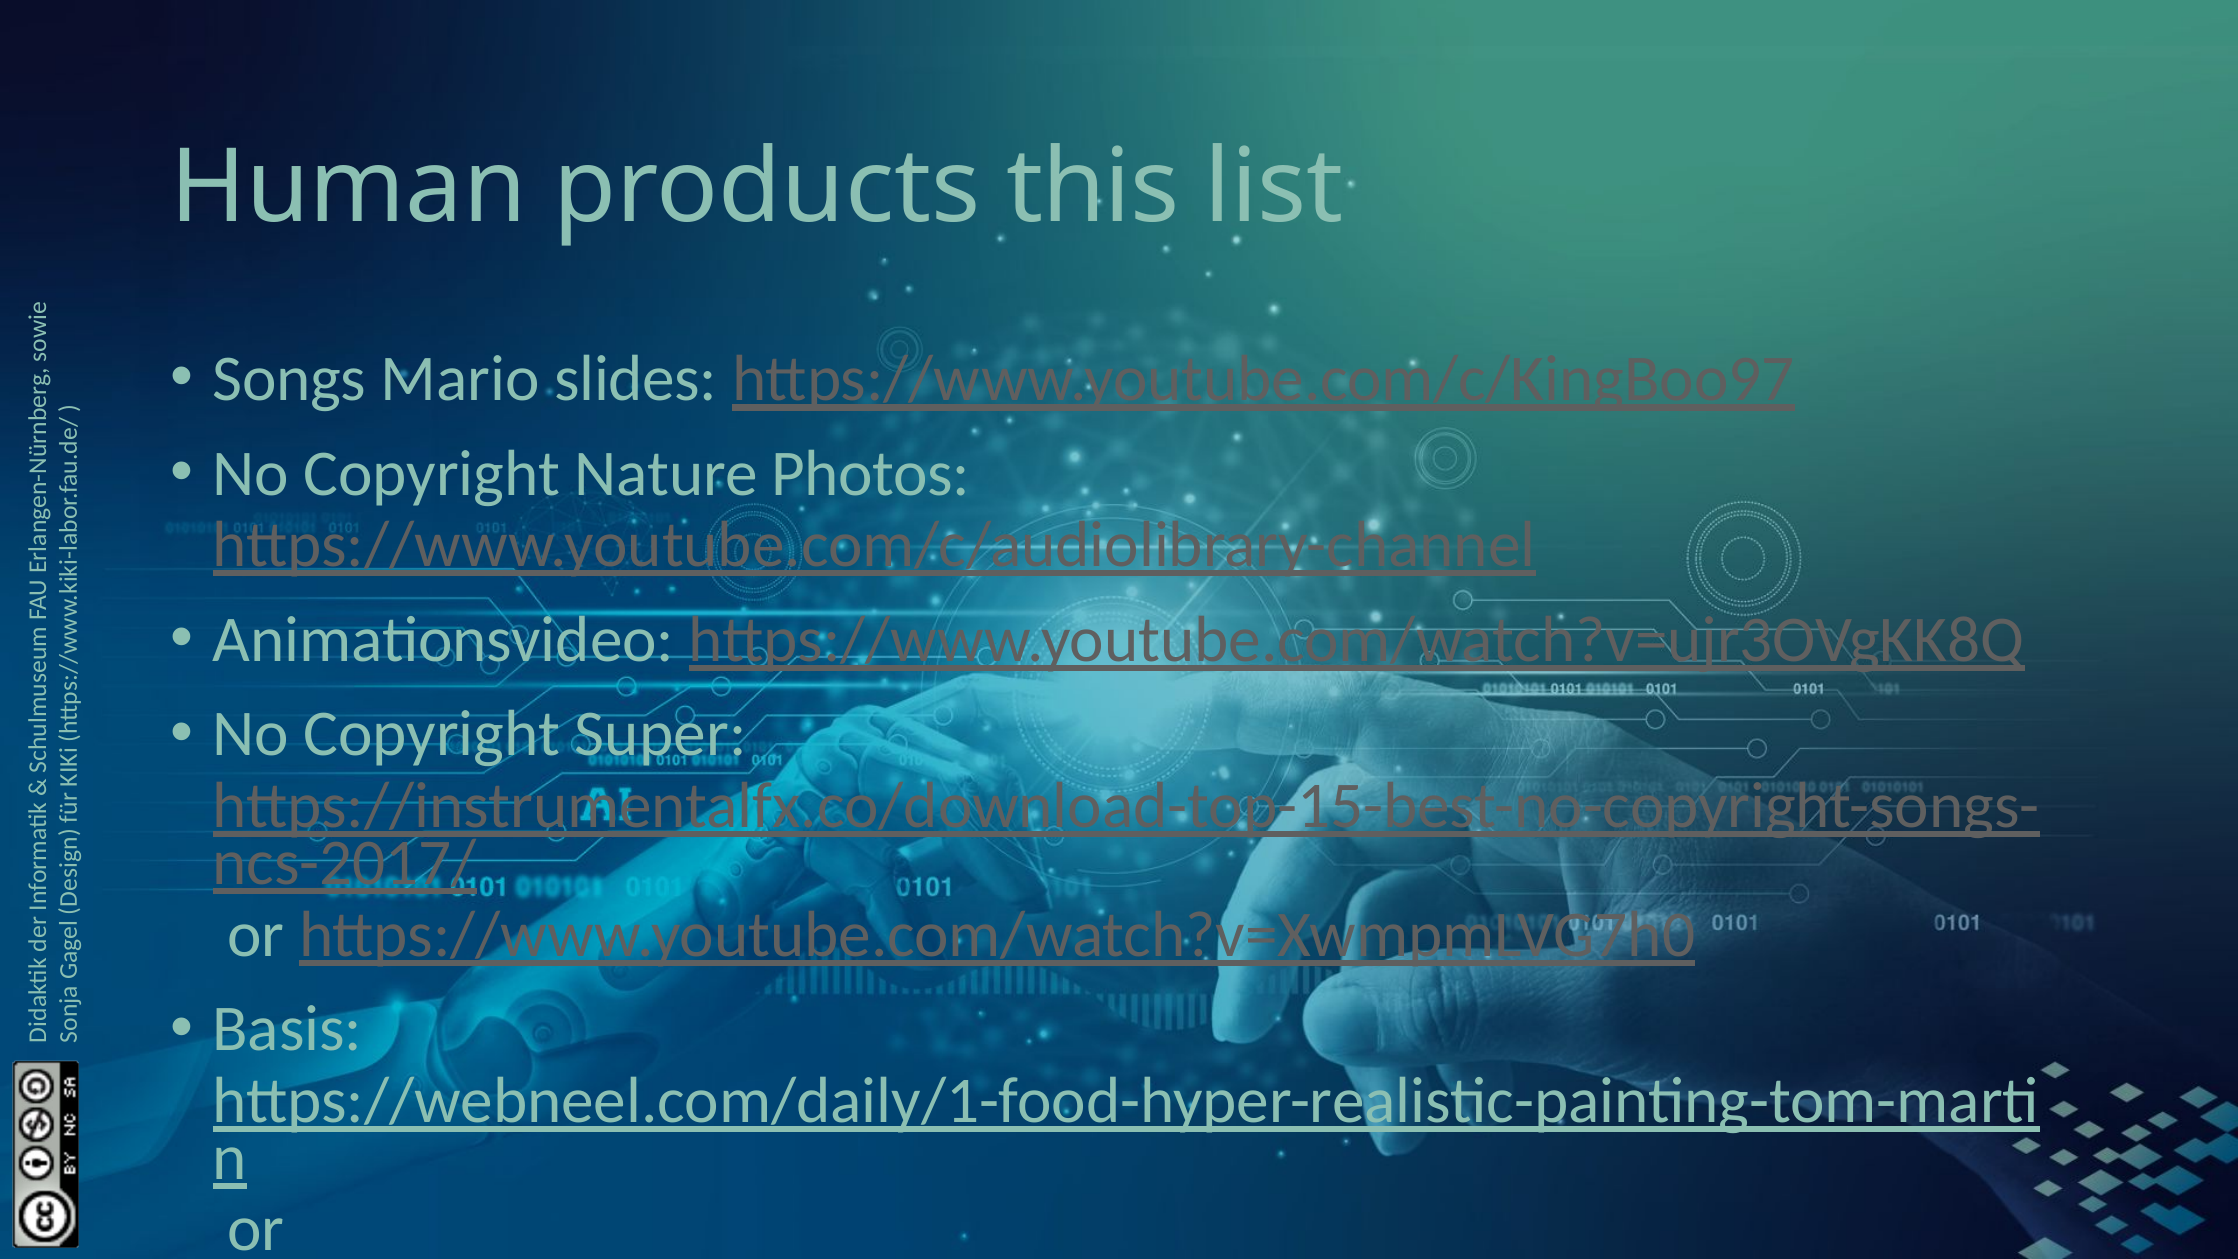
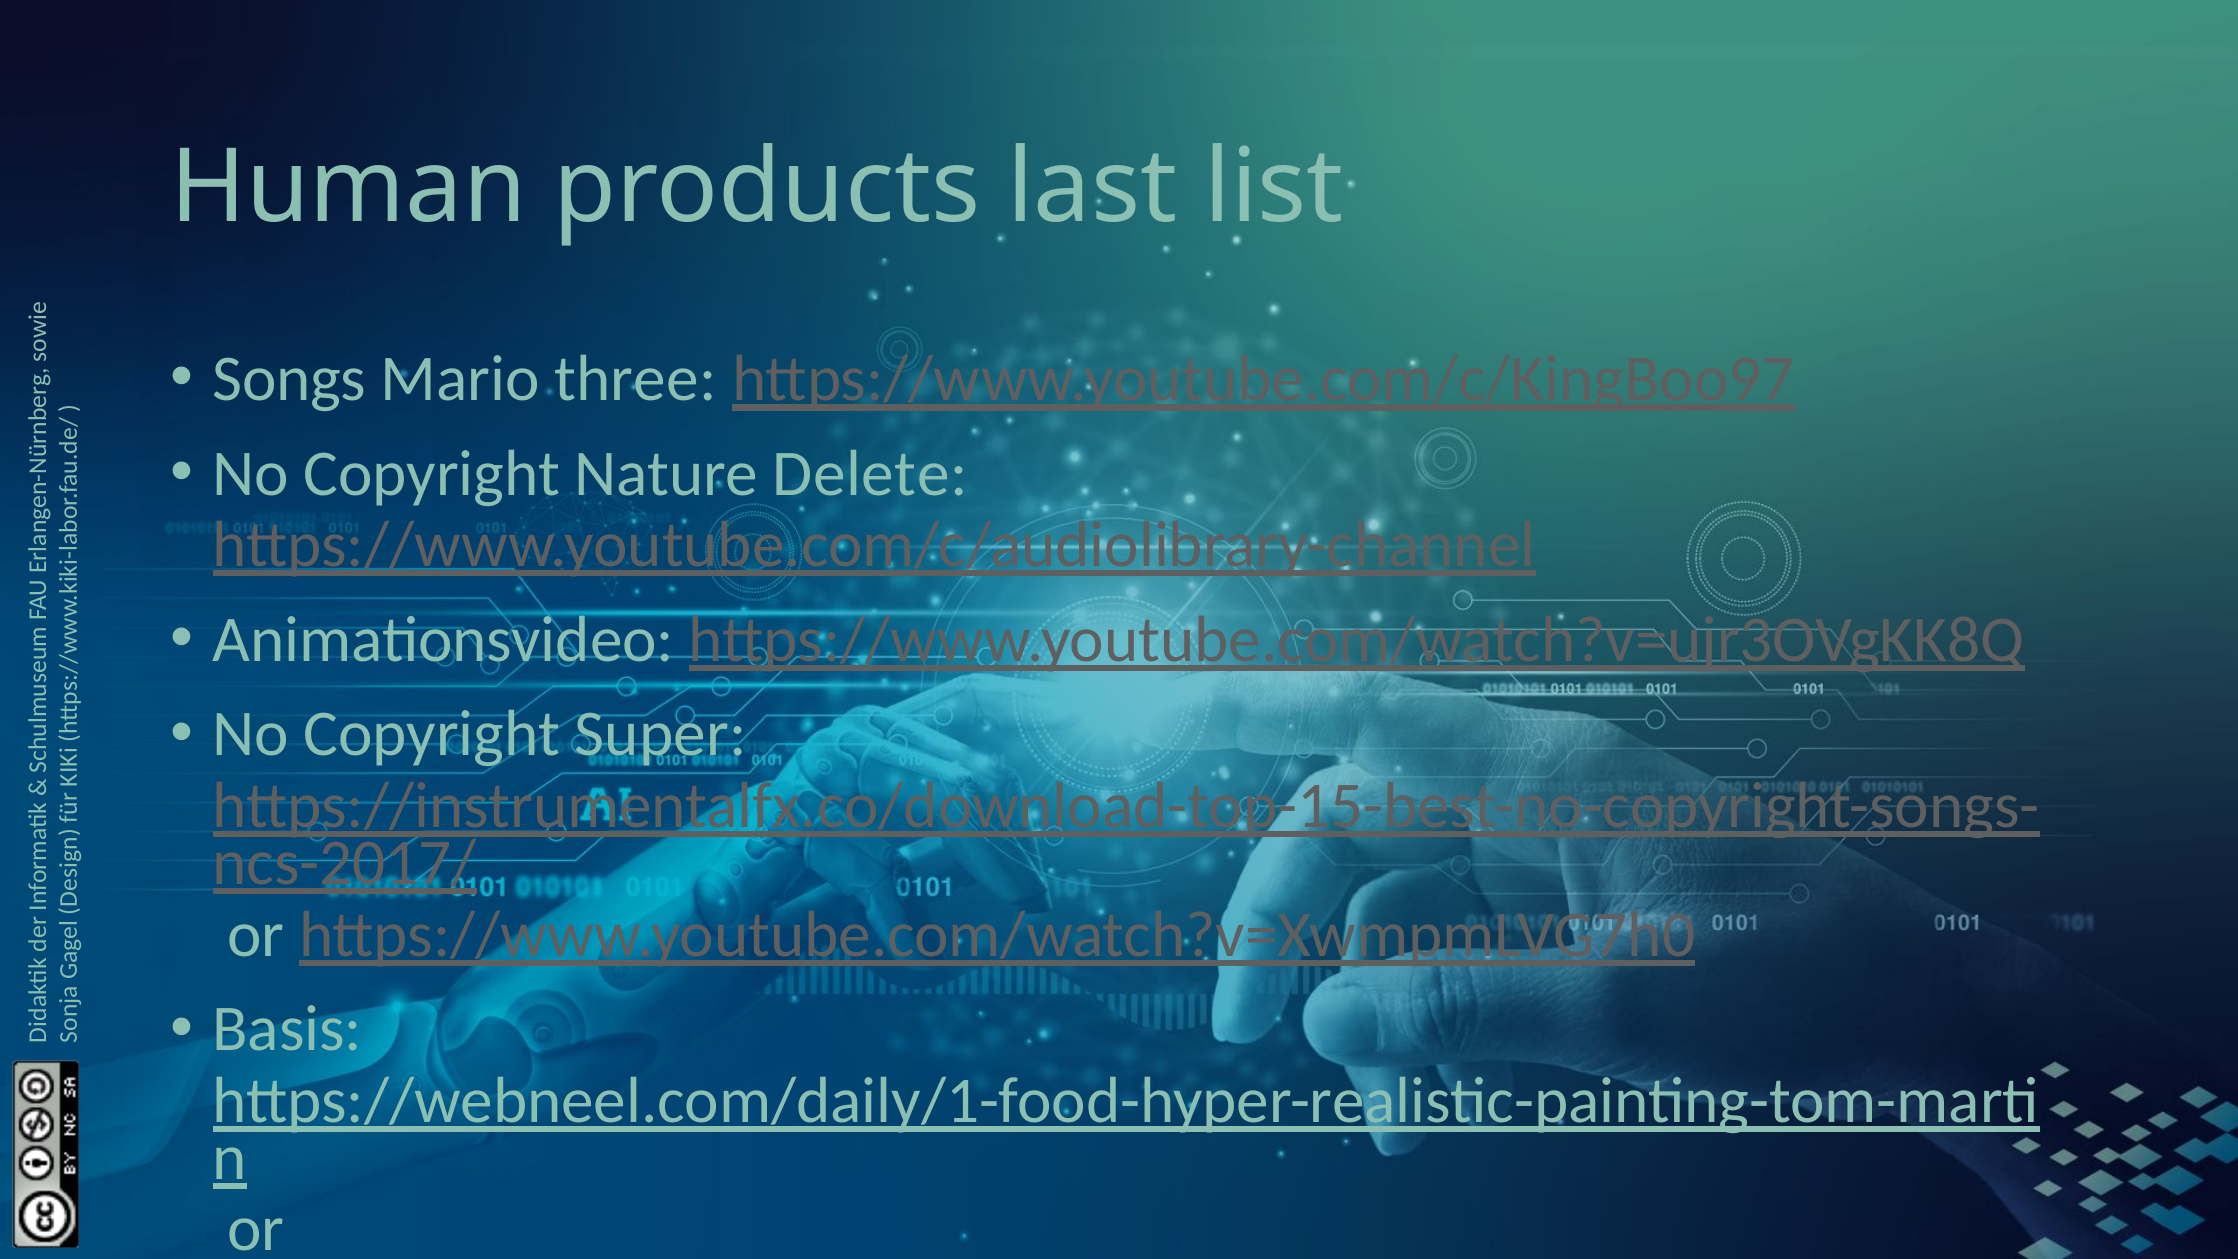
this: this -> last (1092, 188)
slides: slides -> three (636, 379)
Photos: Photos -> Delete (870, 473)
